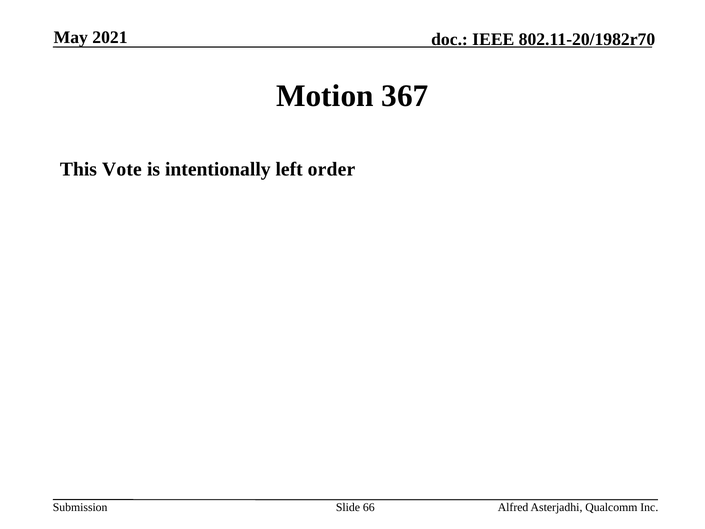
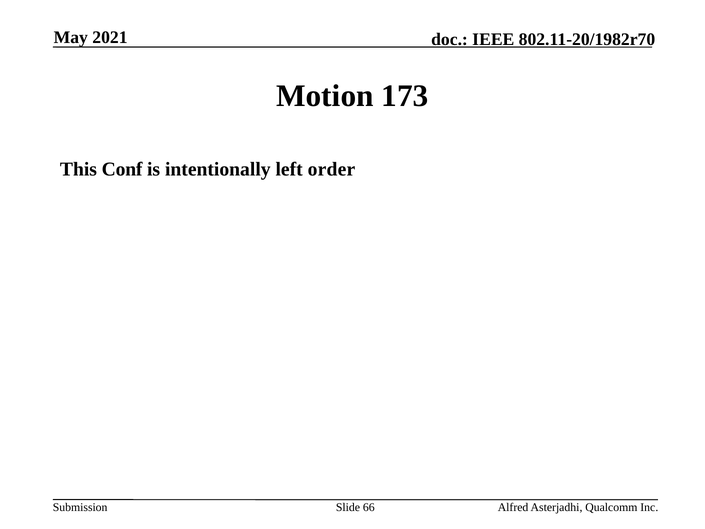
367: 367 -> 173 (405, 96)
Vote: Vote -> Conf (122, 169)
